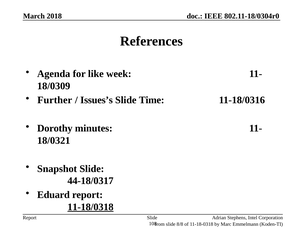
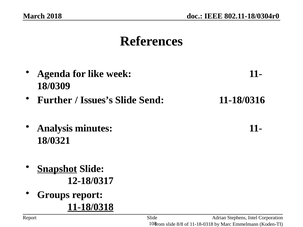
Time: Time -> Send (152, 100)
Dorothy: Dorothy -> Analysis (55, 128)
Snapshot underline: none -> present (57, 169)
44-18/0317: 44-18/0317 -> 12-18/0317 (90, 181)
Eduard: Eduard -> Groups (53, 195)
